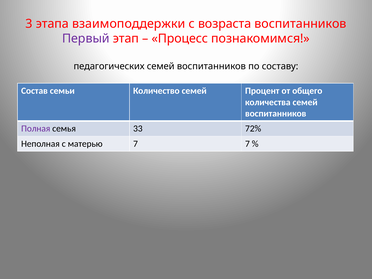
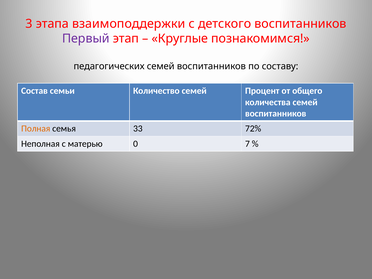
возраста: возраста -> детского (225, 24)
Процесс: Процесс -> Круглые (180, 39)
Полная colour: purple -> orange (36, 129)
матерью 7: 7 -> 0 (135, 144)
